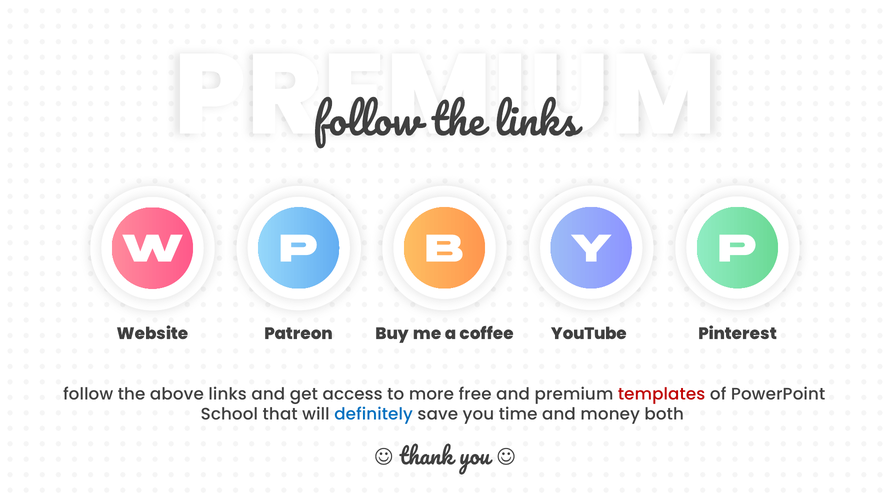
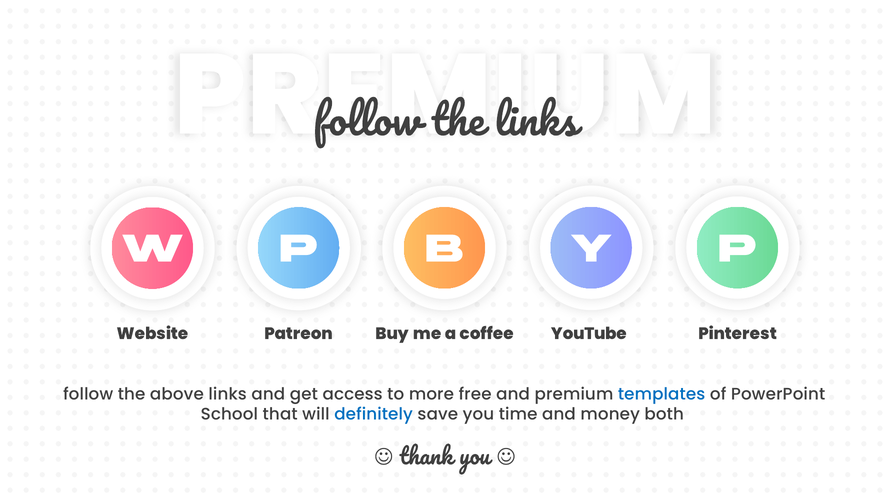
templates colour: red -> blue (662, 394)
